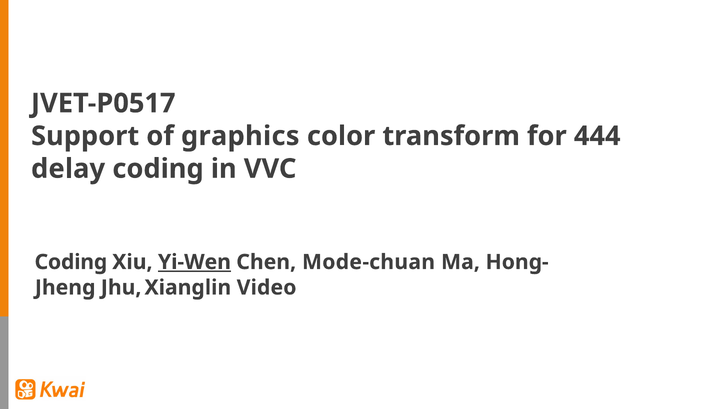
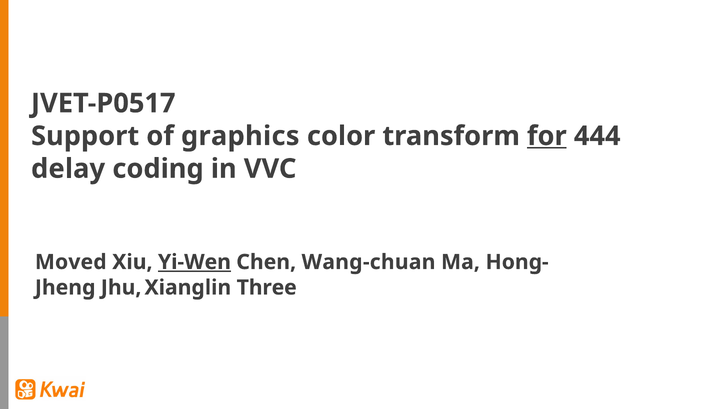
for underline: none -> present (547, 136)
Coding: Coding -> Moved (71, 262)
Mode-chuan: Mode-chuan -> Wang-chuan (369, 262)
Video: Video -> Three (267, 287)
